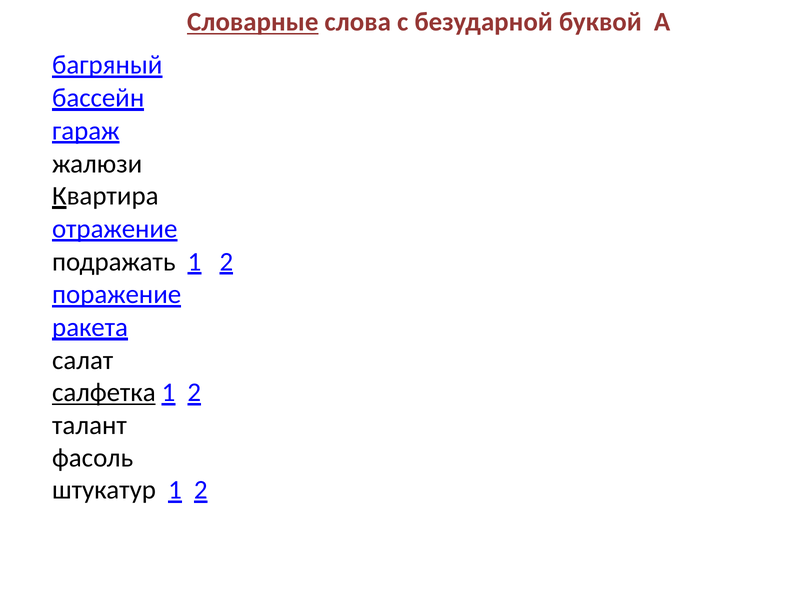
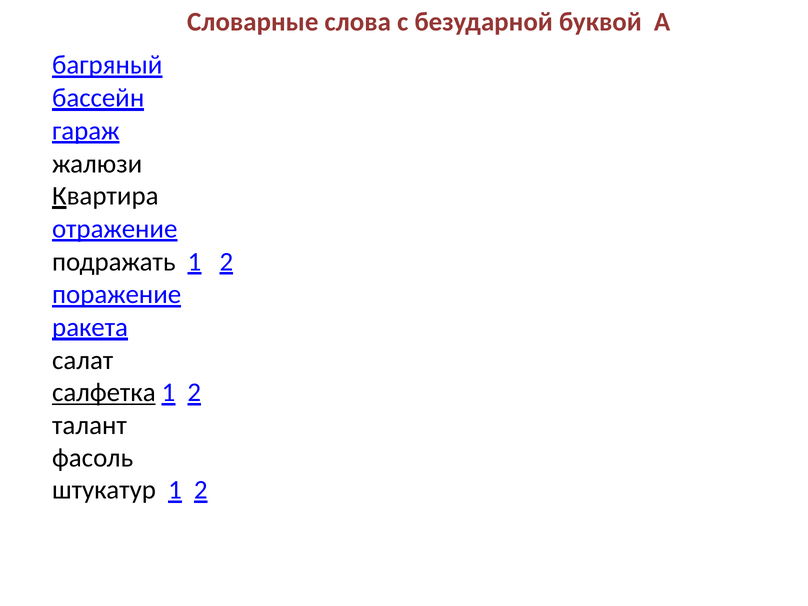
Словарные underline: present -> none (253, 22)
